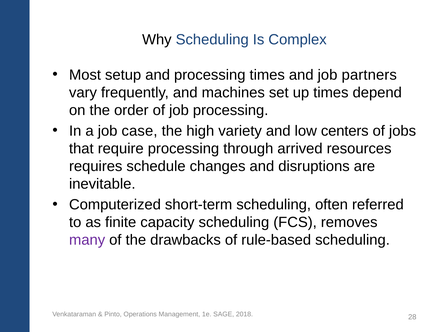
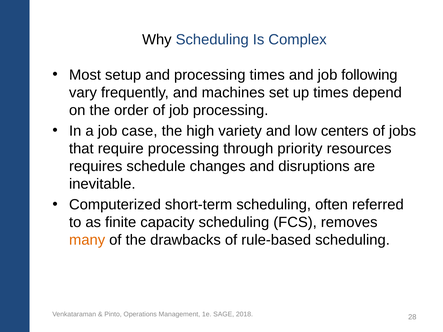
partners: partners -> following (369, 75)
arrived: arrived -> priority (300, 149)
many colour: purple -> orange (87, 240)
